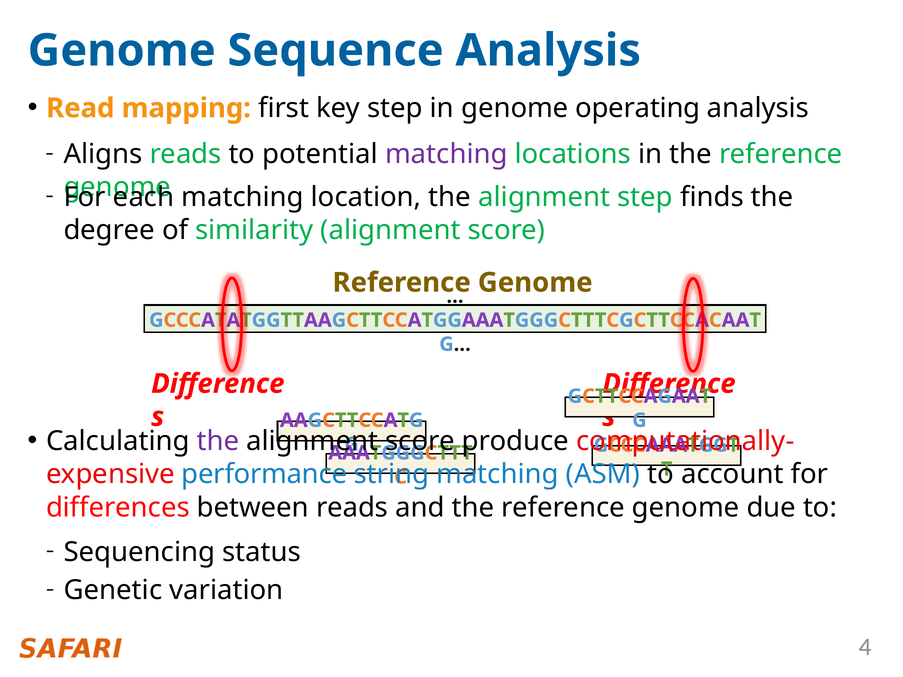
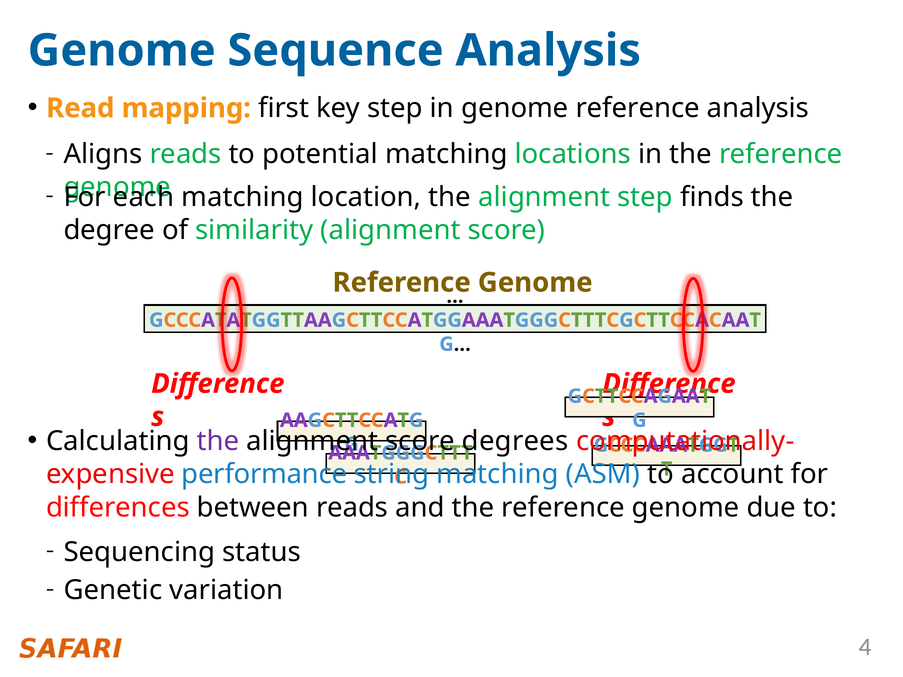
in genome operating: operating -> reference (638, 108)
matching colour: purple -> black (446, 154)
produce: produce -> degrees (515, 441)
